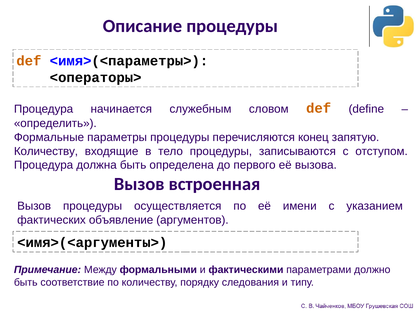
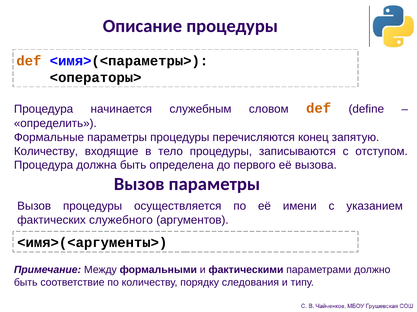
Вызов встроенная: встроенная -> параметры (214, 184)
объявление: объявление -> служебного (121, 220)
